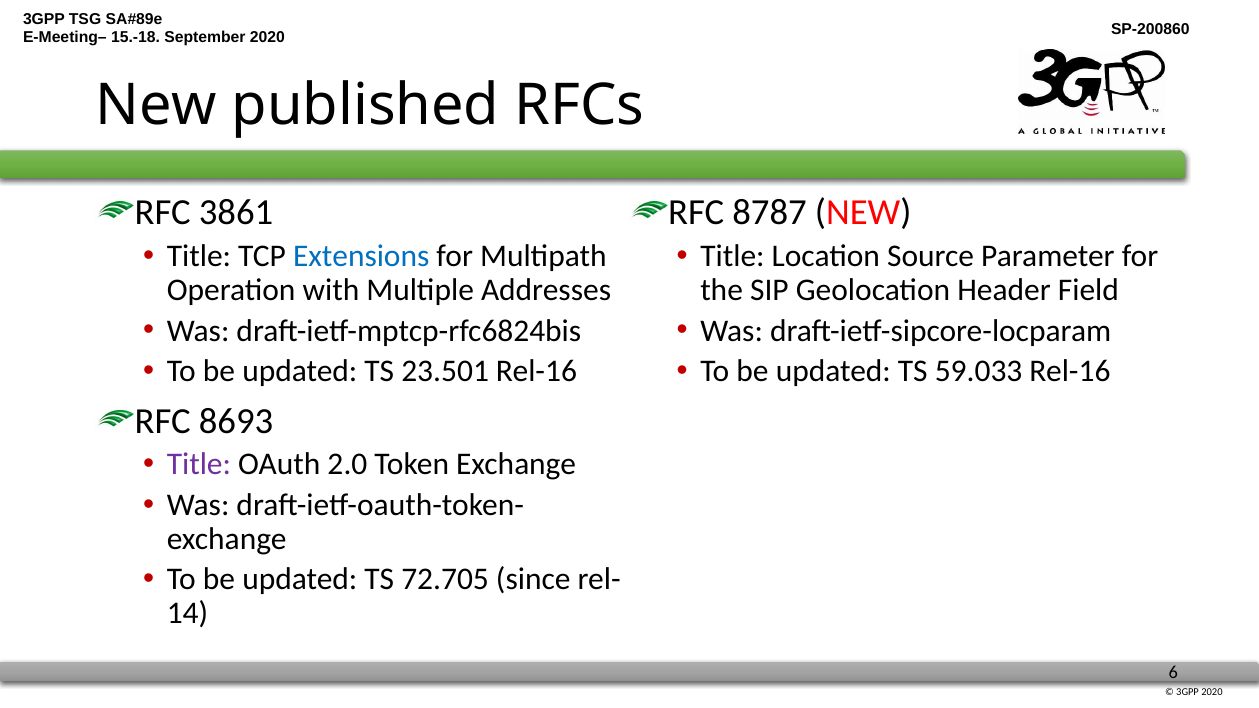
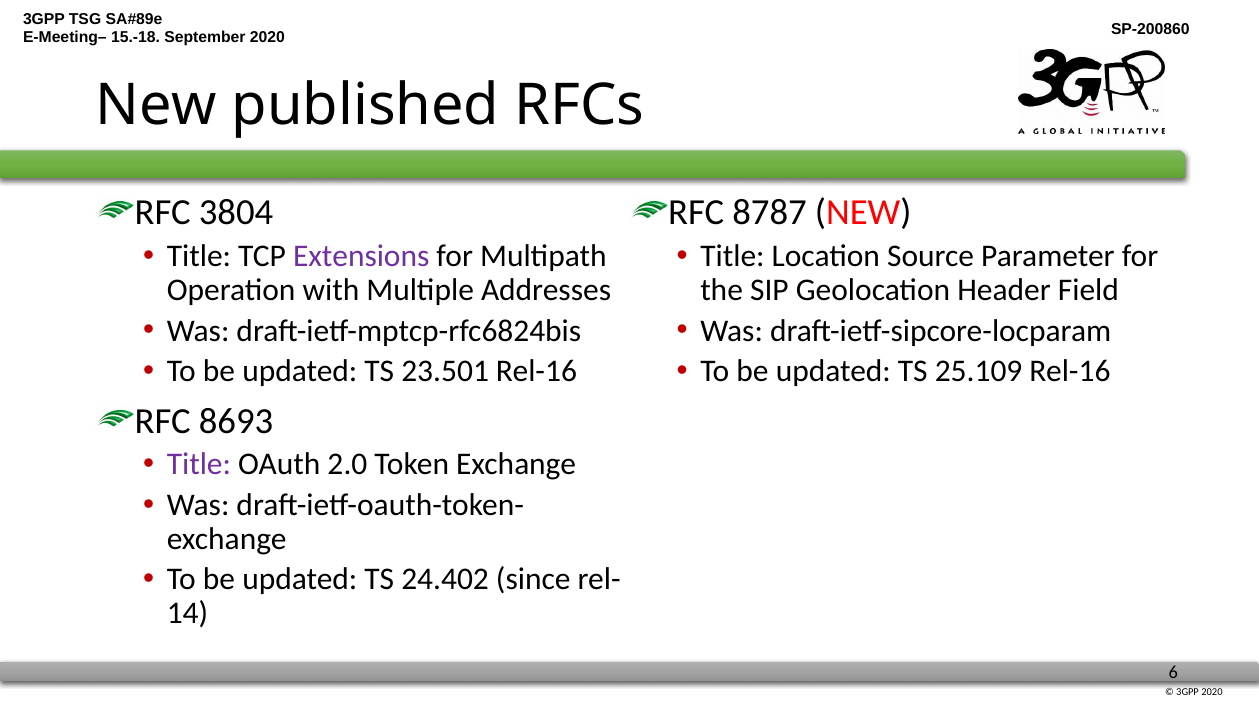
3861: 3861 -> 3804 (236, 213)
Extensions colour: blue -> purple (361, 256)
59.033: 59.033 -> 25.109 (979, 371)
72.705: 72.705 -> 24.402 (445, 580)
